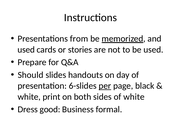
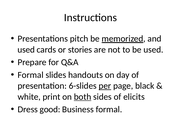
from: from -> pitch (79, 39)
Should: Should -> Formal (31, 75)
both underline: none -> present (83, 97)
of white: white -> elicits (134, 97)
